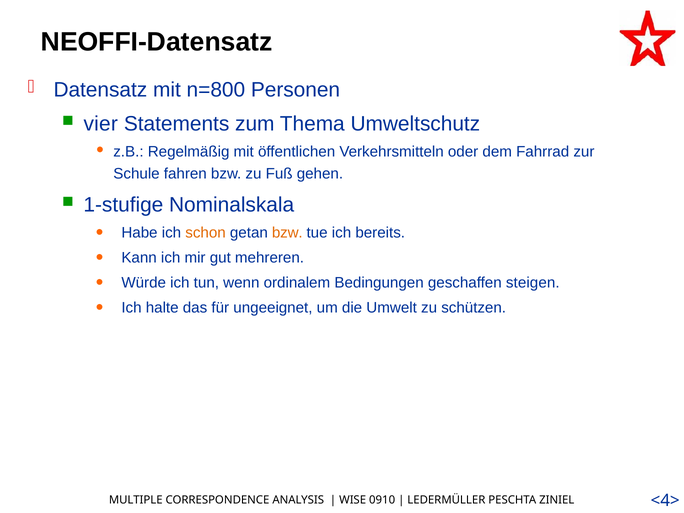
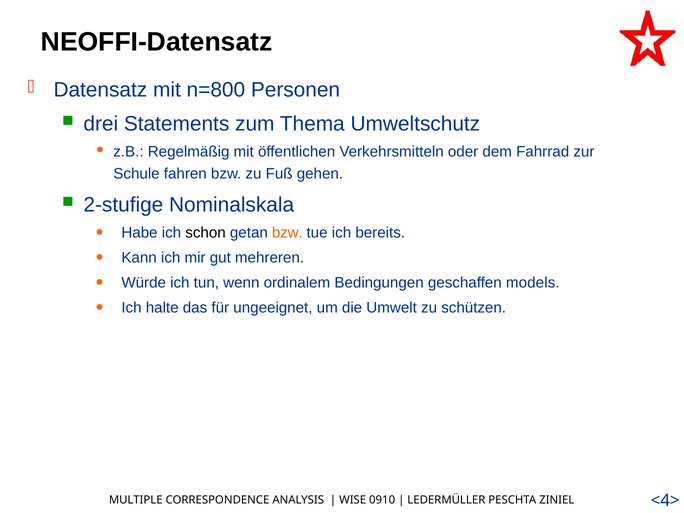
vier: vier -> drei (101, 124)
1-stufige: 1-stufige -> 2-stufige (123, 205)
schon colour: orange -> black (206, 233)
steigen: steigen -> models (533, 283)
